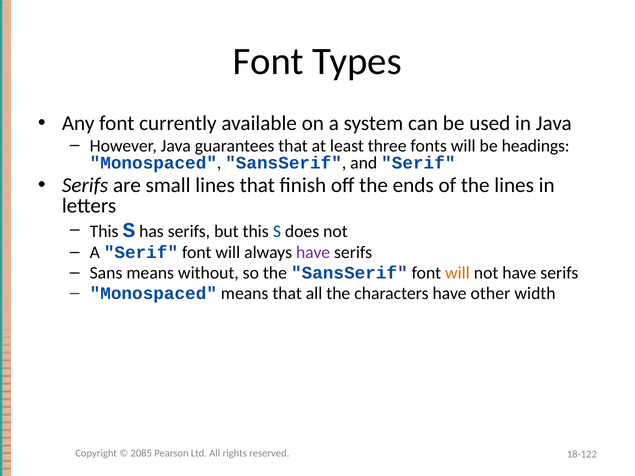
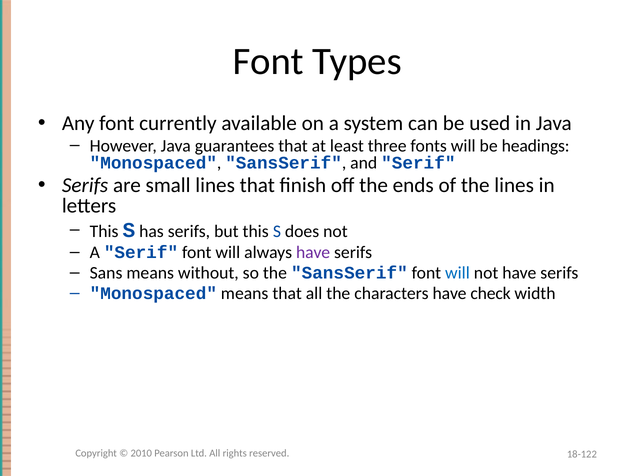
will colour: orange -> blue (457, 273)
other: other -> check (491, 294)
2085: 2085 -> 2010 (141, 454)
